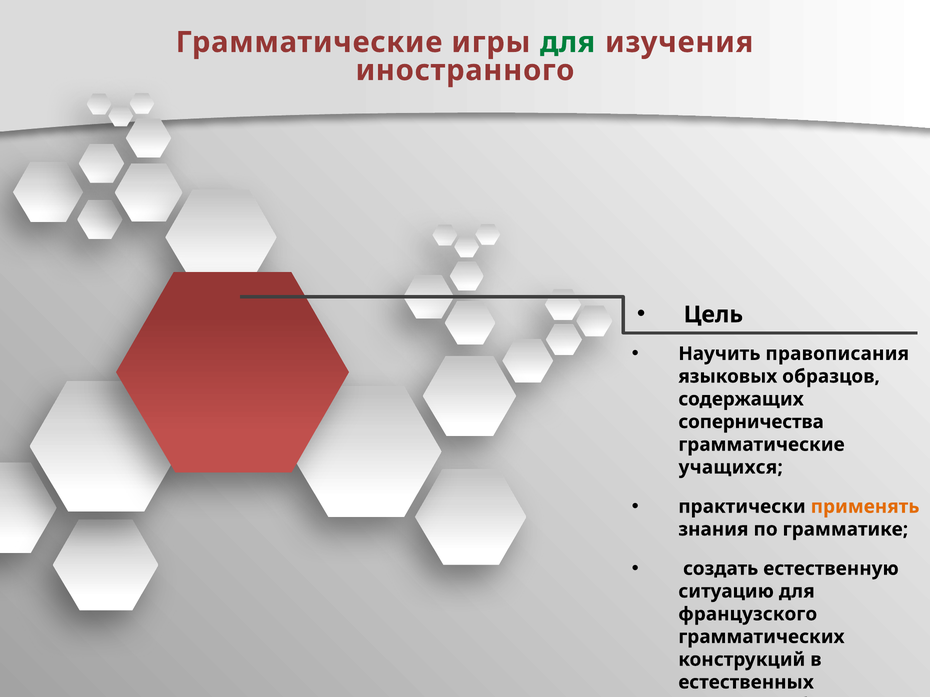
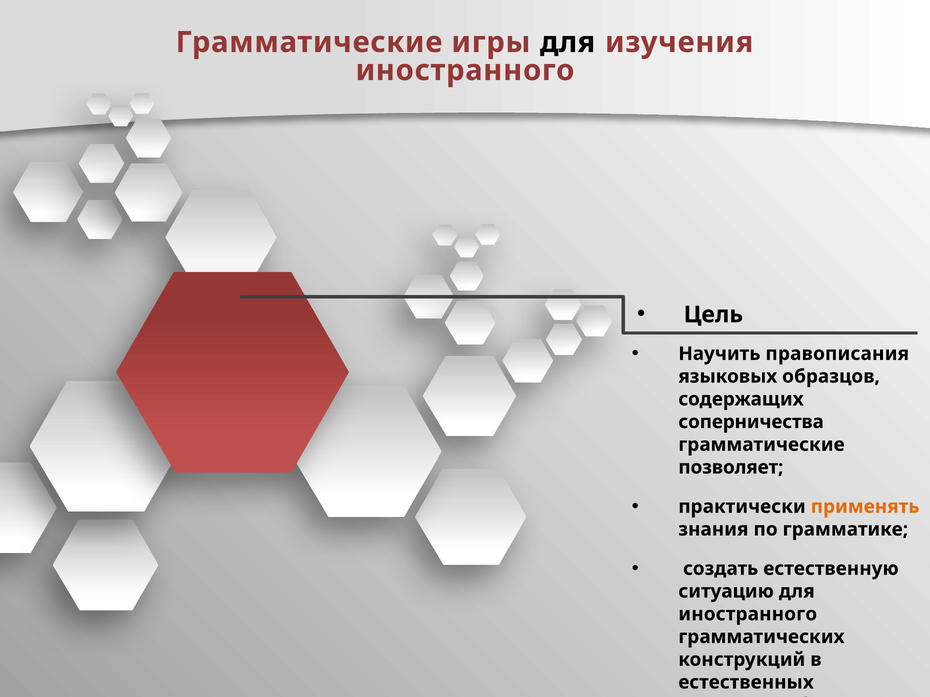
для colour: green -> black (568, 42)
учащихся: учащихся -> позволяет (731, 468)
французского: французского -> иностранного (748, 615)
